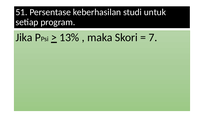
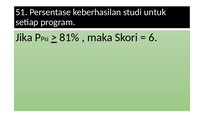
13%: 13% -> 81% (69, 37)
7: 7 -> 6 (153, 37)
